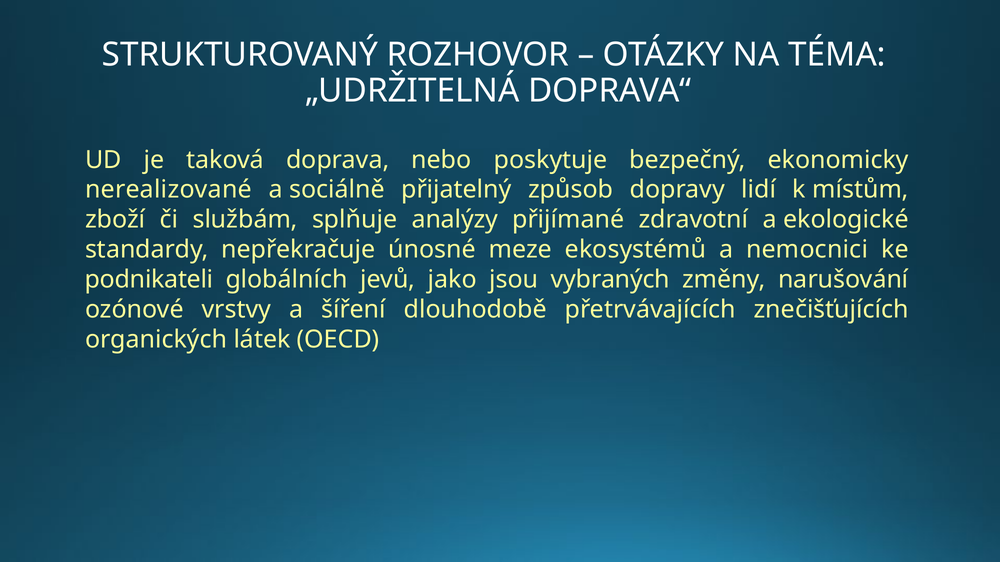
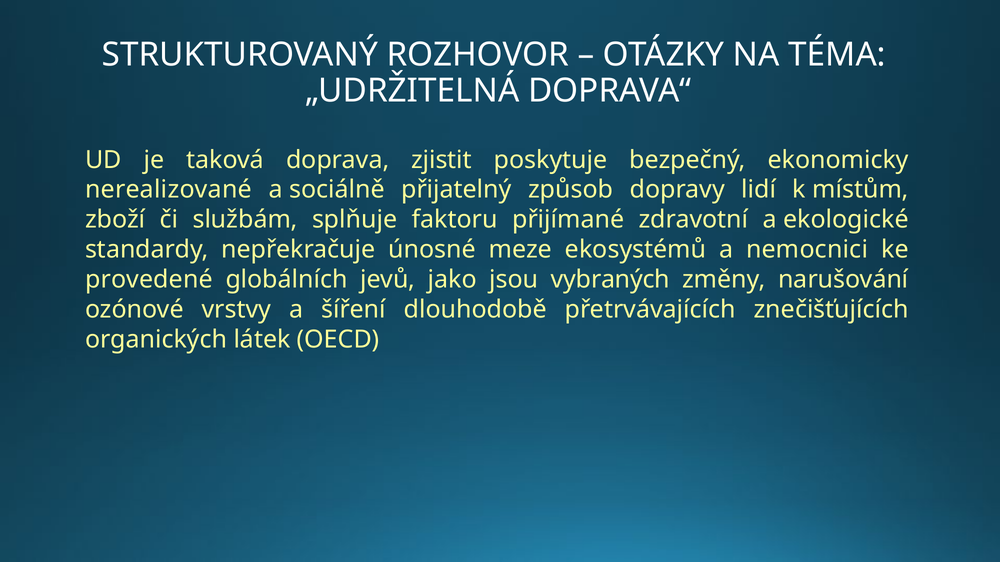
nebo: nebo -> zjistit (442, 160)
analýzy: analýzy -> faktoru (455, 220)
podnikateli: podnikateli -> provedené (149, 280)
